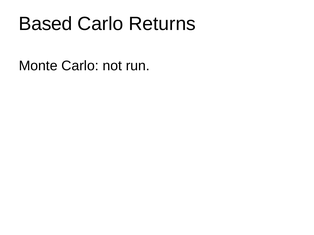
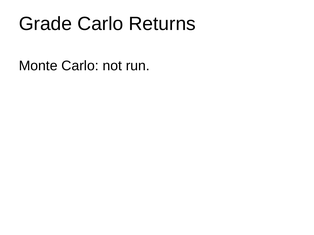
Based: Based -> Grade (45, 24)
